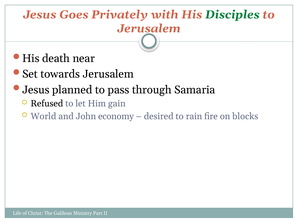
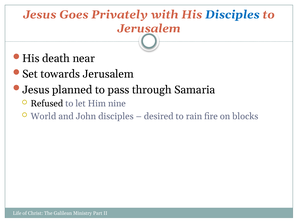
Disciples colour: green -> blue (232, 15)
gain: gain -> nine (117, 104)
John economy: economy -> disciples (116, 117)
